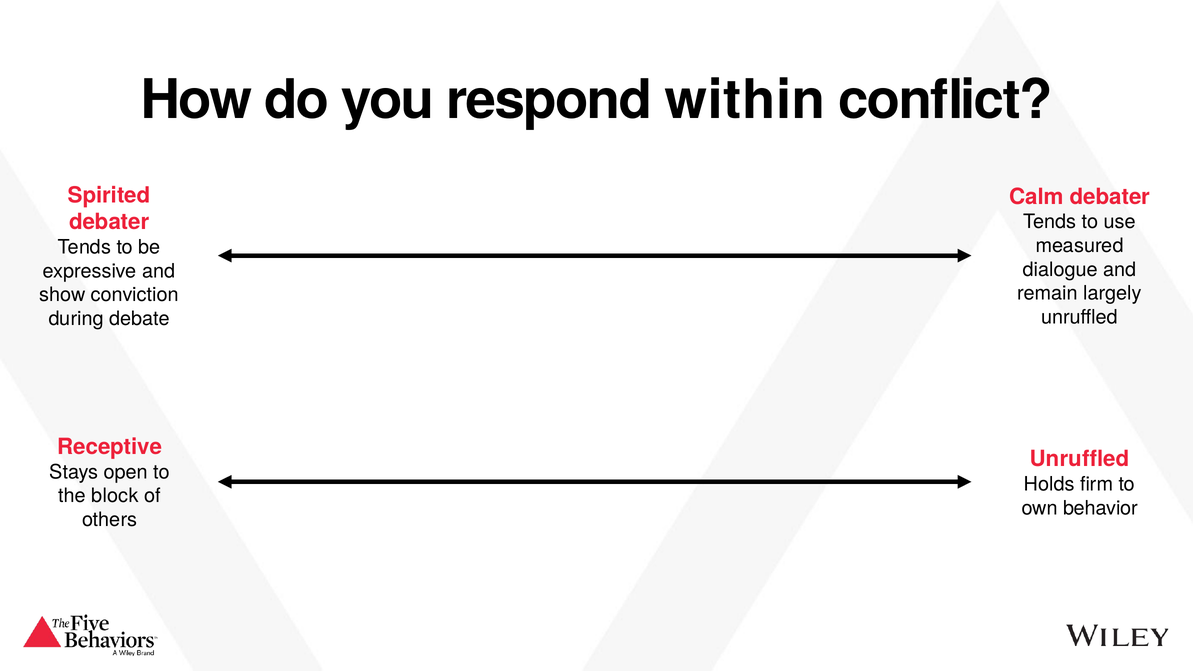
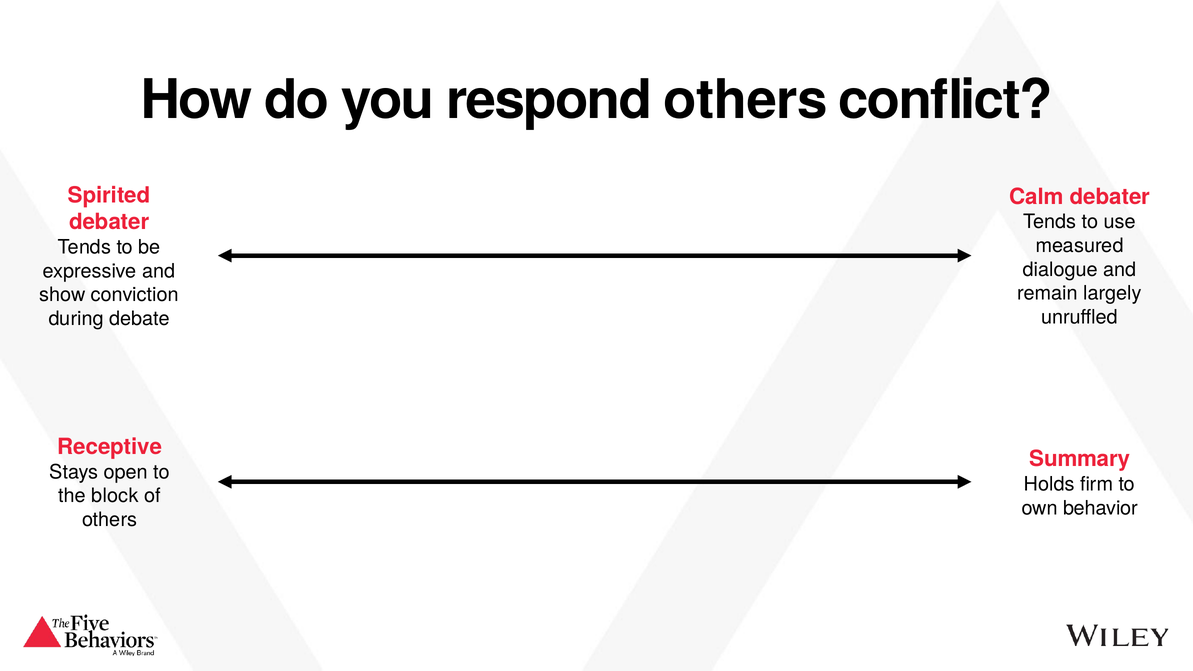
respond within: within -> others (745, 100)
Unruffled: Unruffled -> Summary (1080, 459)
